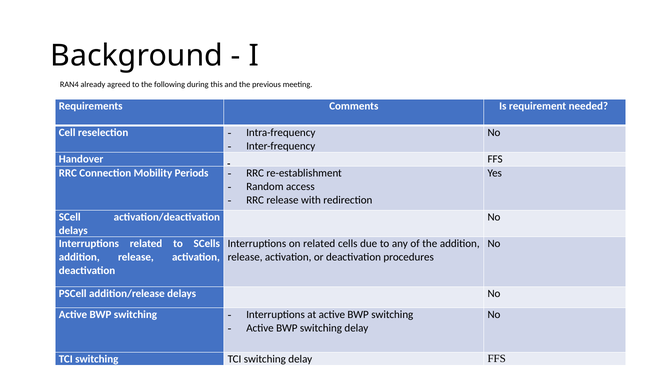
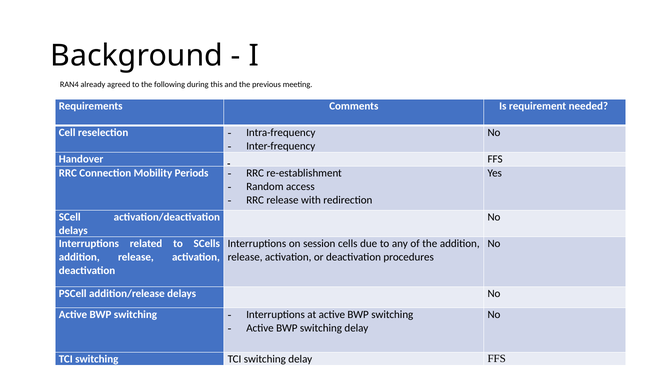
on related: related -> session (319, 244)
